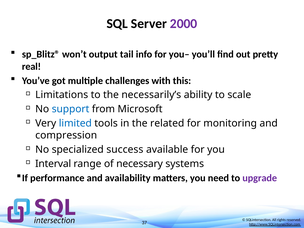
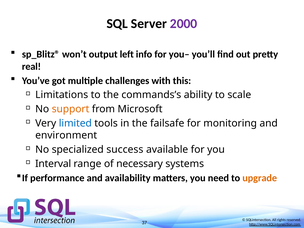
tail: tail -> left (127, 54)
necessarily’s: necessarily’s -> commands’s (151, 95)
support colour: blue -> orange (71, 109)
related: related -> failsafe (167, 123)
compression: compression -> environment (66, 135)
upgrade colour: purple -> orange (260, 178)
